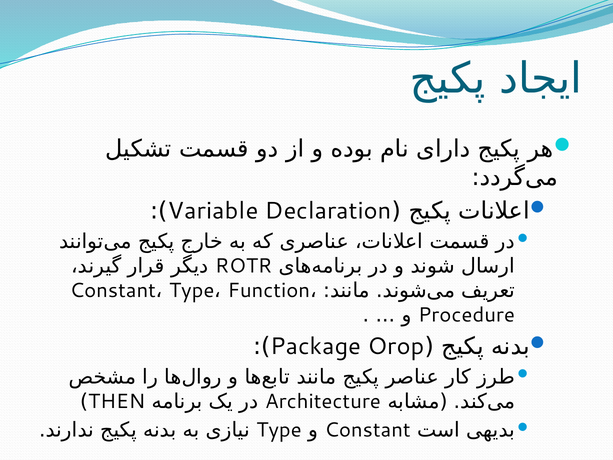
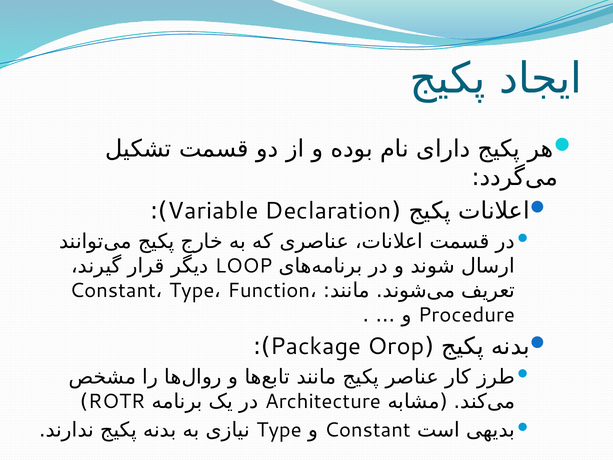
ROTR: ROTR -> LOOP (244, 266)
THEN: THEN -> ROTR (117, 401)
